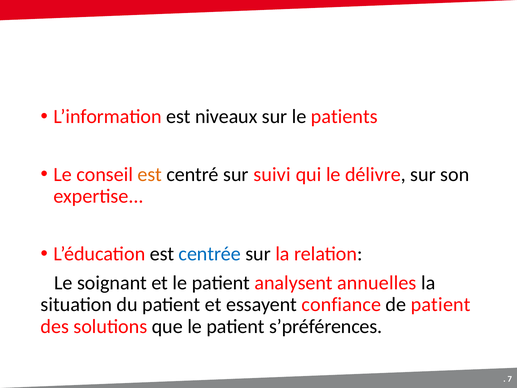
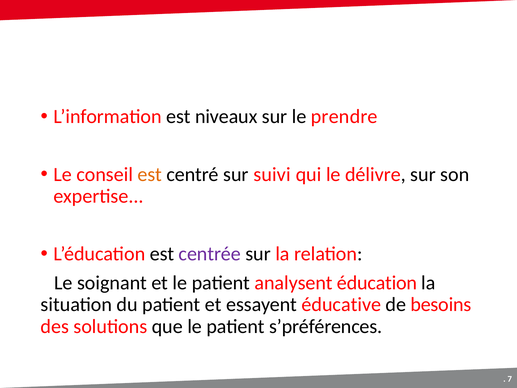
patients: patients -> prendre (344, 117)
centrée colour: blue -> purple (210, 254)
annuelles: annuelles -> éducation (377, 283)
confiance: confiance -> éducative (341, 304)
de patient: patient -> besoins (441, 304)
